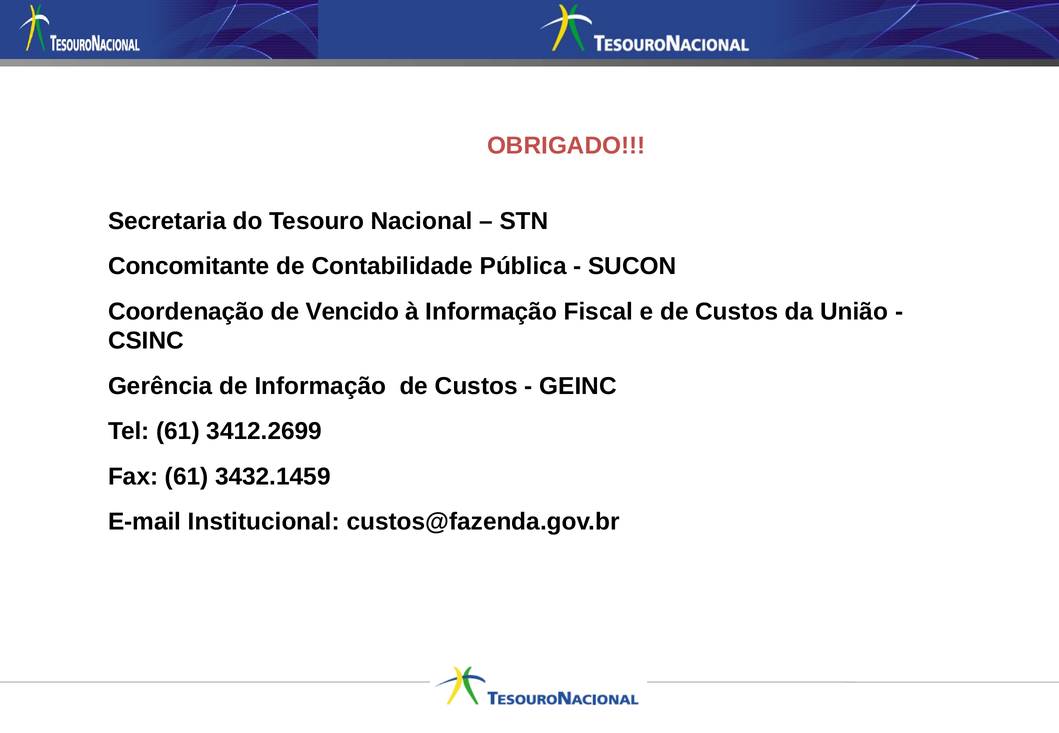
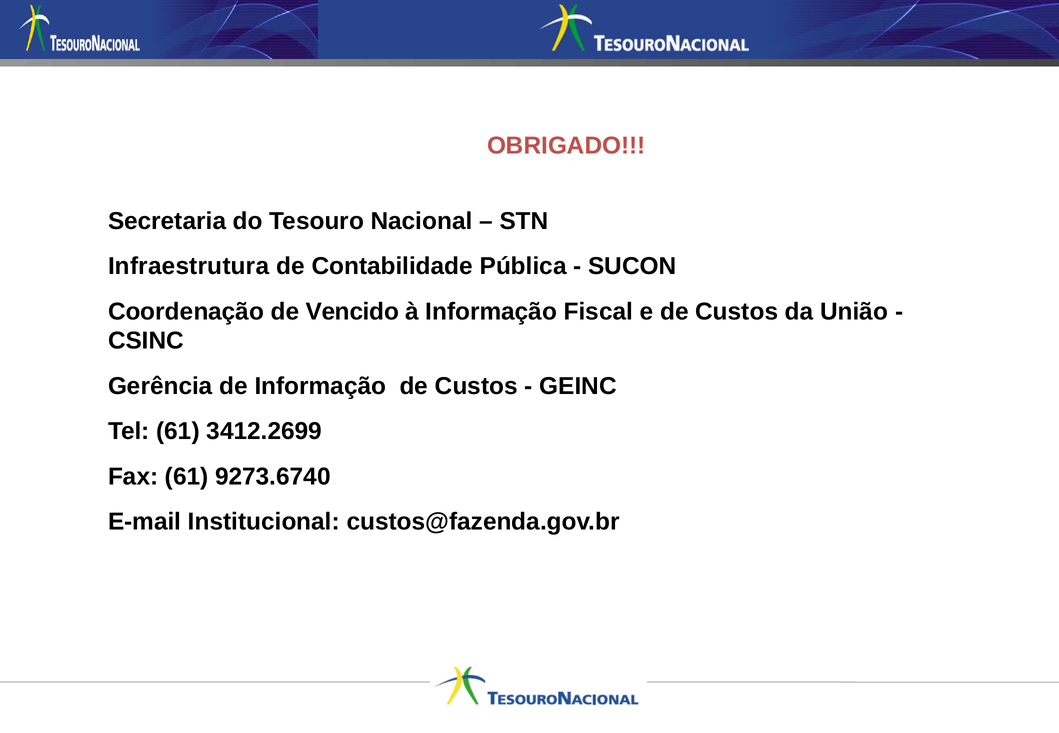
Concomitante: Concomitante -> Infraestrutura (189, 266)
3432.1459: 3432.1459 -> 9273.6740 (273, 477)
